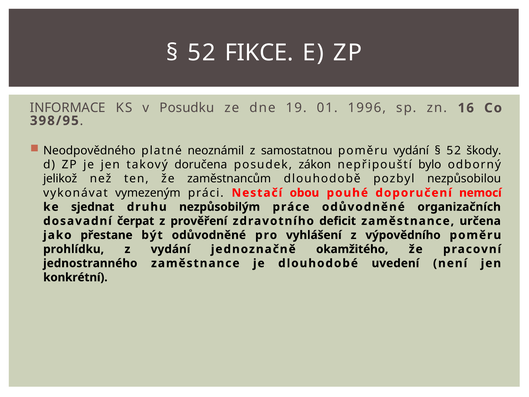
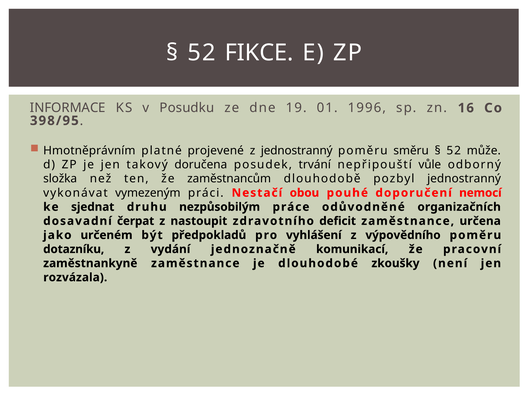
Neodpovědného: Neodpovědného -> Hmotněprávním (89, 150)
neoznámil: neoznámil -> projevené (216, 150)
z samostatnou: samostatnou -> jednostranný (297, 150)
poměru vydání: vydání -> směru (411, 150)
škody: škody -> může (484, 150)
zákon: zákon -> trvání (315, 165)
bylo: bylo -> vůle (430, 165)
jelikož: jelikož -> složka (60, 179)
pozbyl nezpůsobilou: nezpůsobilou -> jednostranný (464, 179)
prověření: prověření -> nastoupit (199, 221)
přestane: přestane -> určeném (107, 235)
být odůvodněné: odůvodněné -> předpokladů (209, 235)
prohlídku: prohlídku -> dotazníku (74, 249)
okamžitého: okamžitého -> komunikací (352, 249)
jednostranného: jednostranného -> zaměstnankyně (90, 263)
uvedení: uvedení -> zkoušky (395, 263)
konkrétní: konkrétní -> rozvázala (75, 277)
